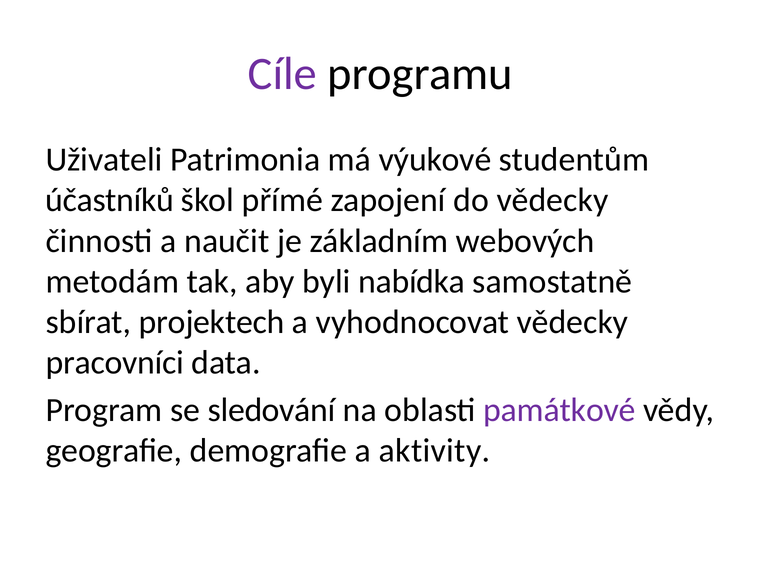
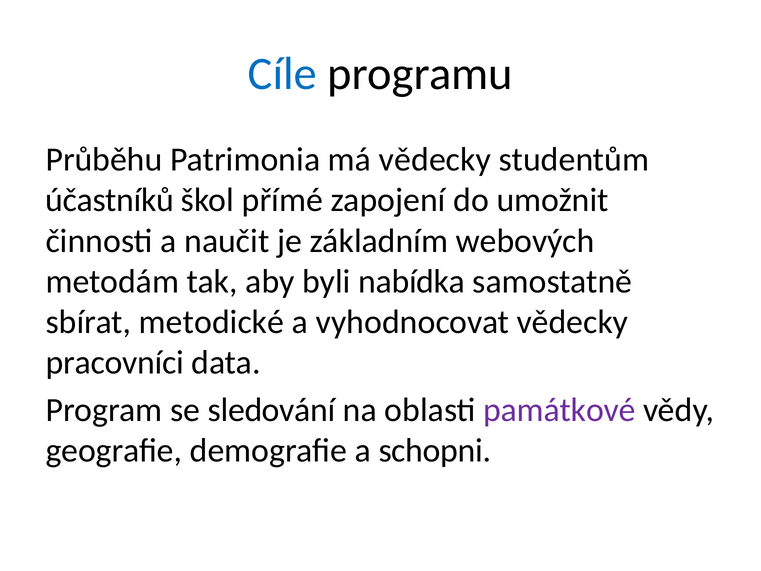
Cíle colour: purple -> blue (282, 74)
Uživateli: Uživateli -> Průběhu (104, 160)
má výukové: výukové -> vědecky (435, 160)
do vědecky: vědecky -> umožnit (553, 200)
projektech: projektech -> metodické (212, 322)
aktivity: aktivity -> schopni (435, 451)
